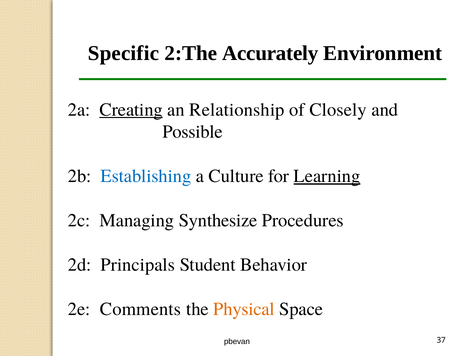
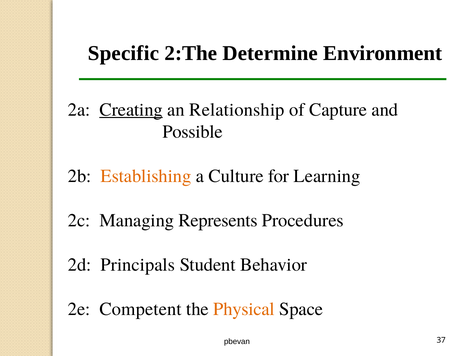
Accurately: Accurately -> Determine (270, 53)
Closely: Closely -> Capture (338, 109)
Establishing colour: blue -> orange (146, 176)
Learning underline: present -> none (327, 176)
Synthesize: Synthesize -> Represents (218, 220)
Comments: Comments -> Competent (141, 309)
